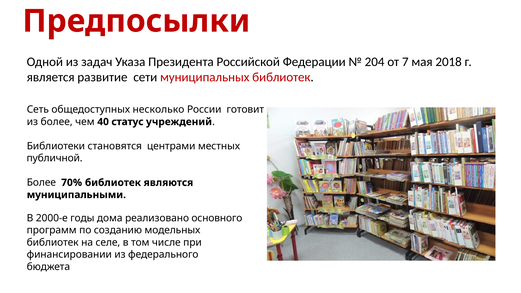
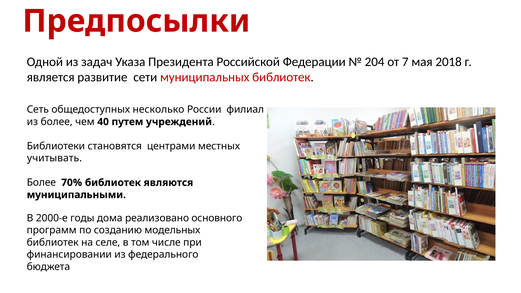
готовит: готовит -> филиал (245, 110)
статус: статус -> путем (127, 122)
публичной: публичной -> учитывать (54, 158)
